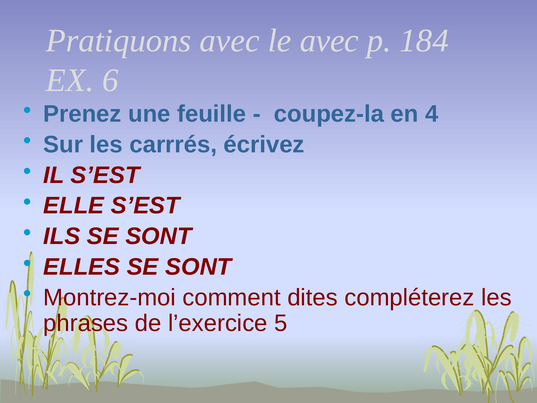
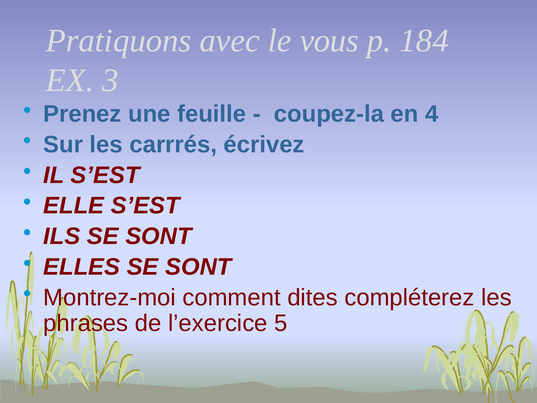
le avec: avec -> vous (329, 41)
6: 6 -> 3 (110, 80)
